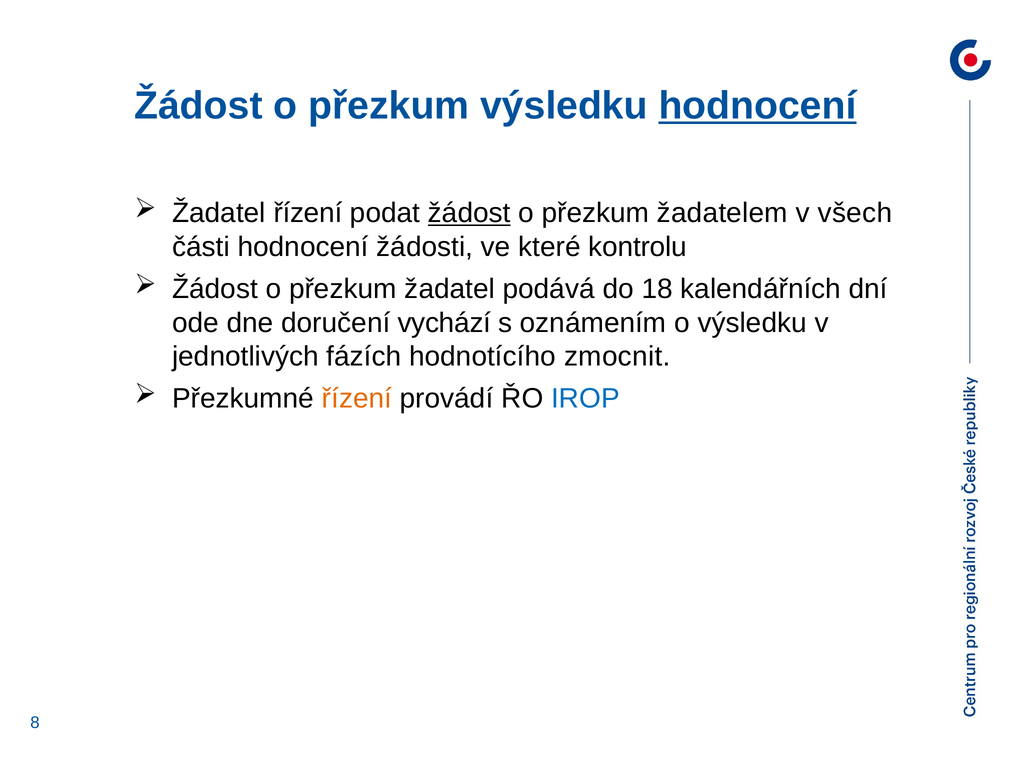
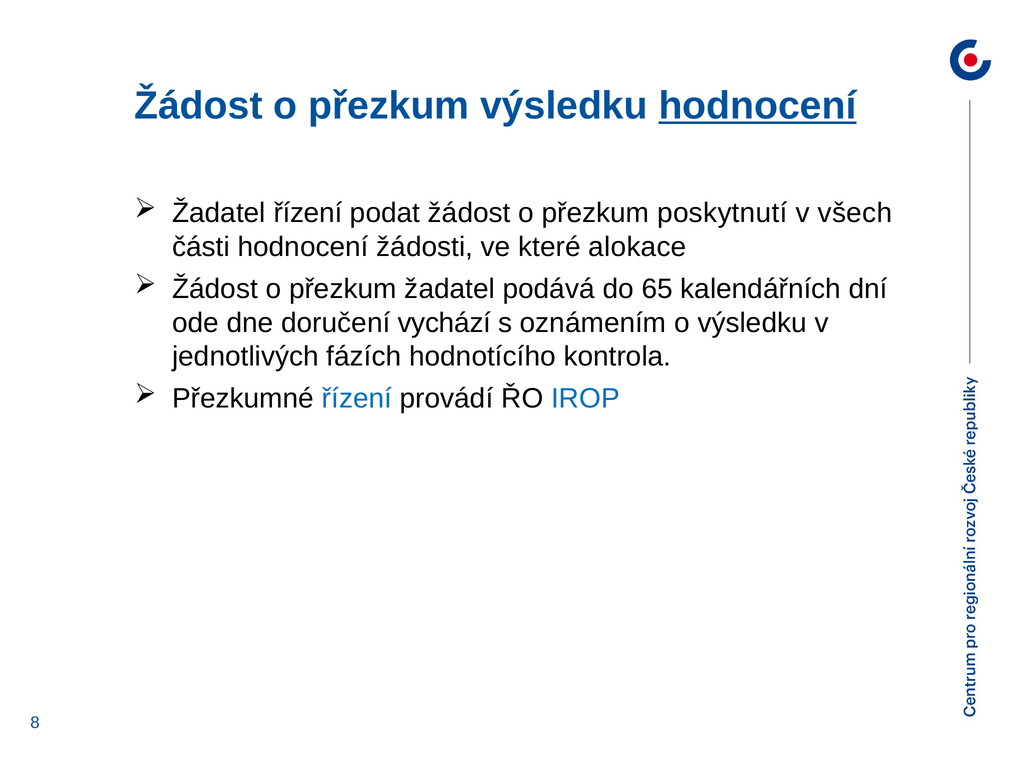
žádost underline: present -> none (469, 213)
žadatelem: žadatelem -> poskytnutí (722, 213)
kontrolu: kontrolu -> alokace (637, 247)
18: 18 -> 65 (657, 289)
zmocnit: zmocnit -> kontrola (617, 356)
řízení colour: orange -> blue (357, 398)
